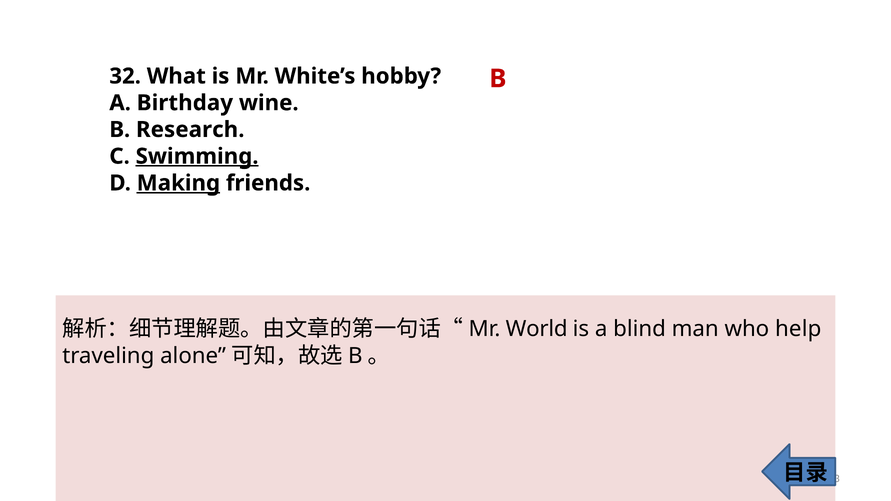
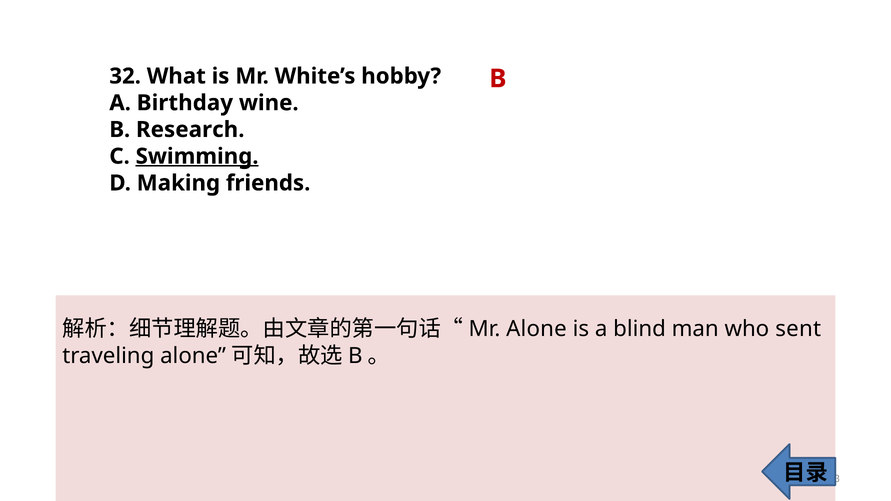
Making underline: present -> none (178, 183)
Mr World: World -> Alone (536, 329)
help: help -> sent (798, 329)
